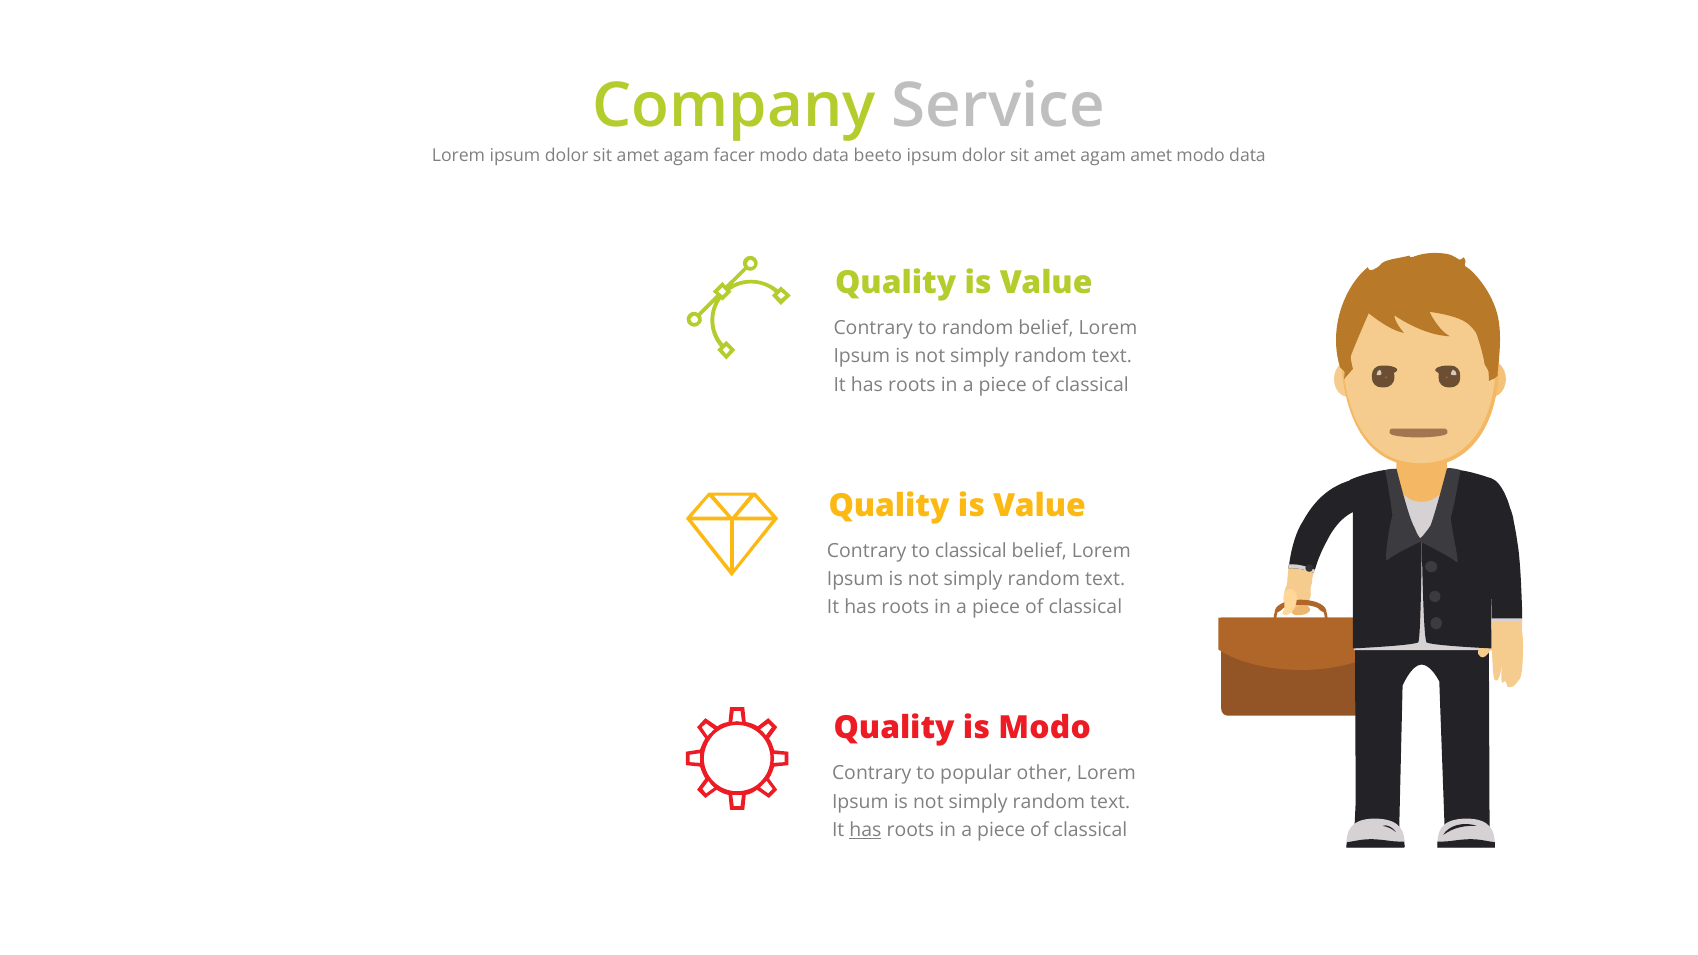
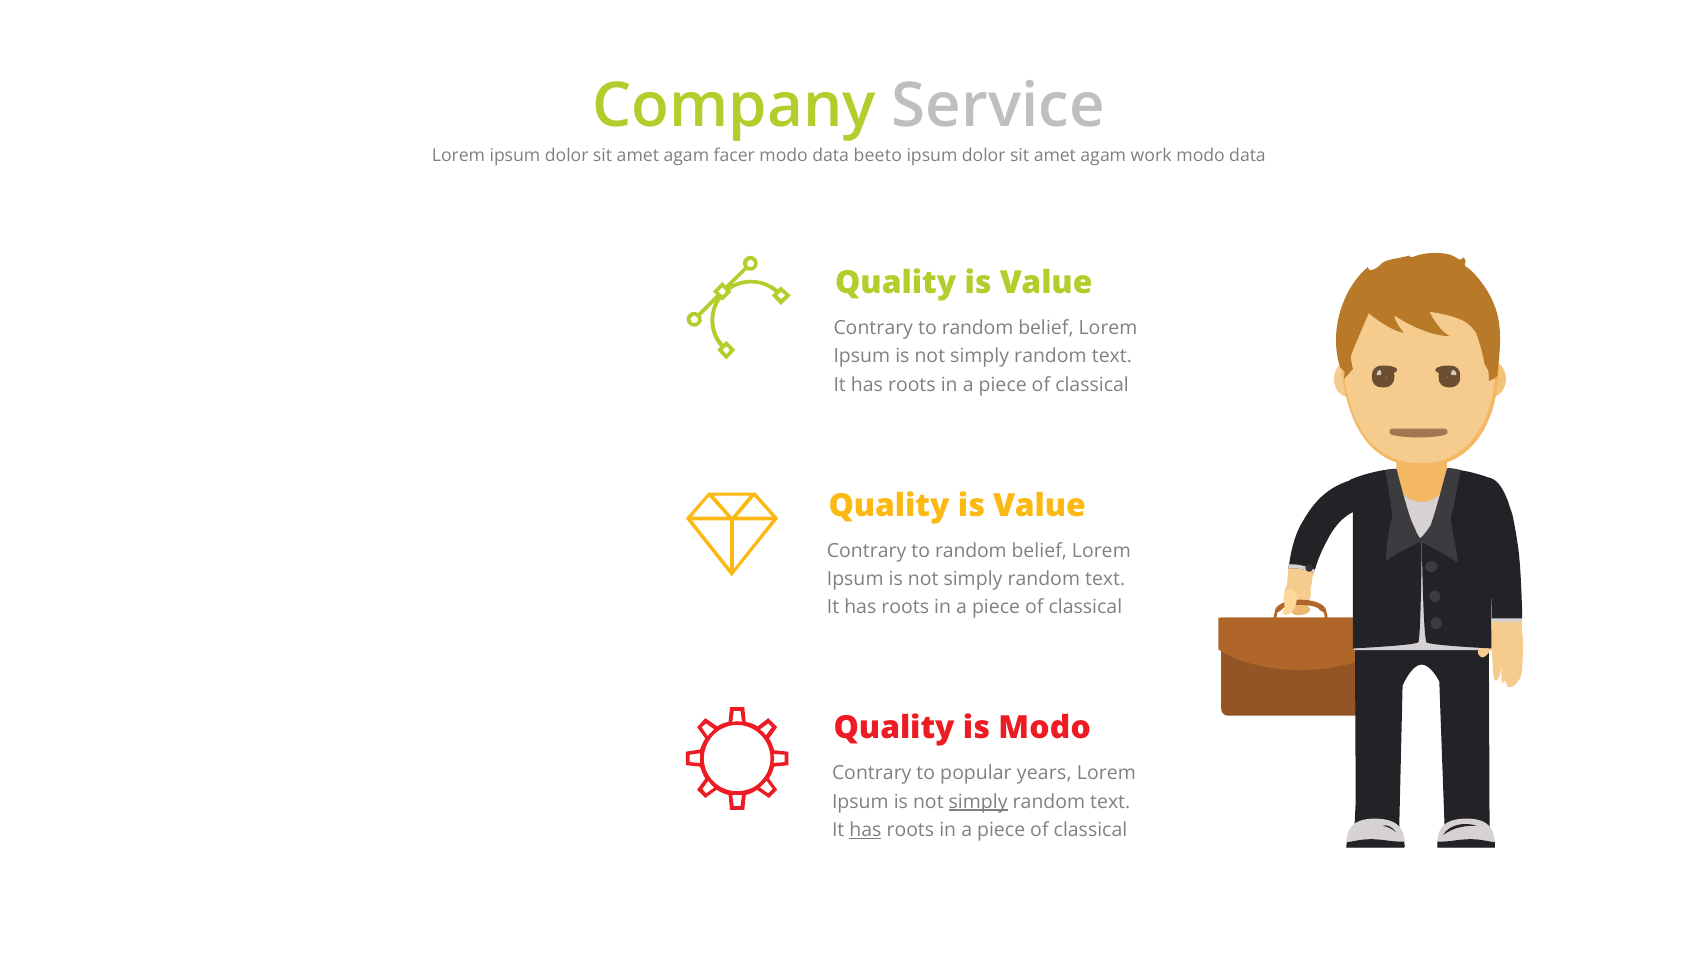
agam amet: amet -> work (1151, 156)
classical: classical -> random (971, 551)
other: other -> years (1044, 773)
simply underline: none -> present (978, 802)
